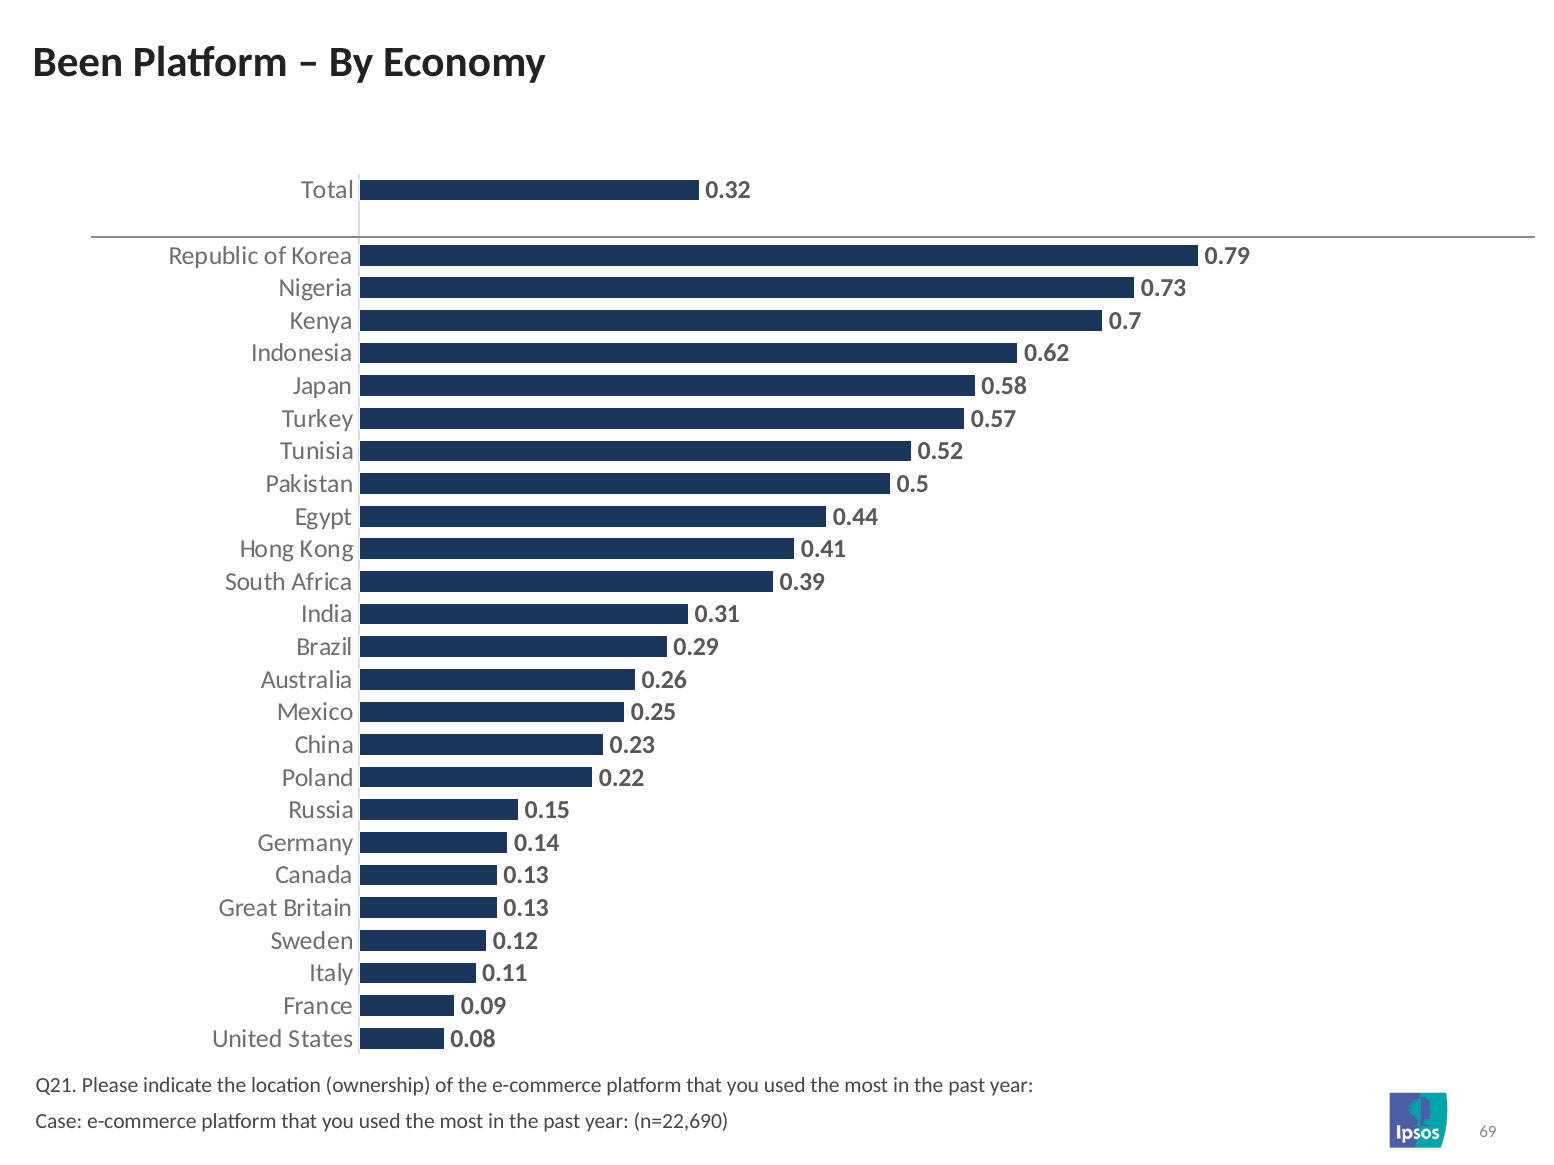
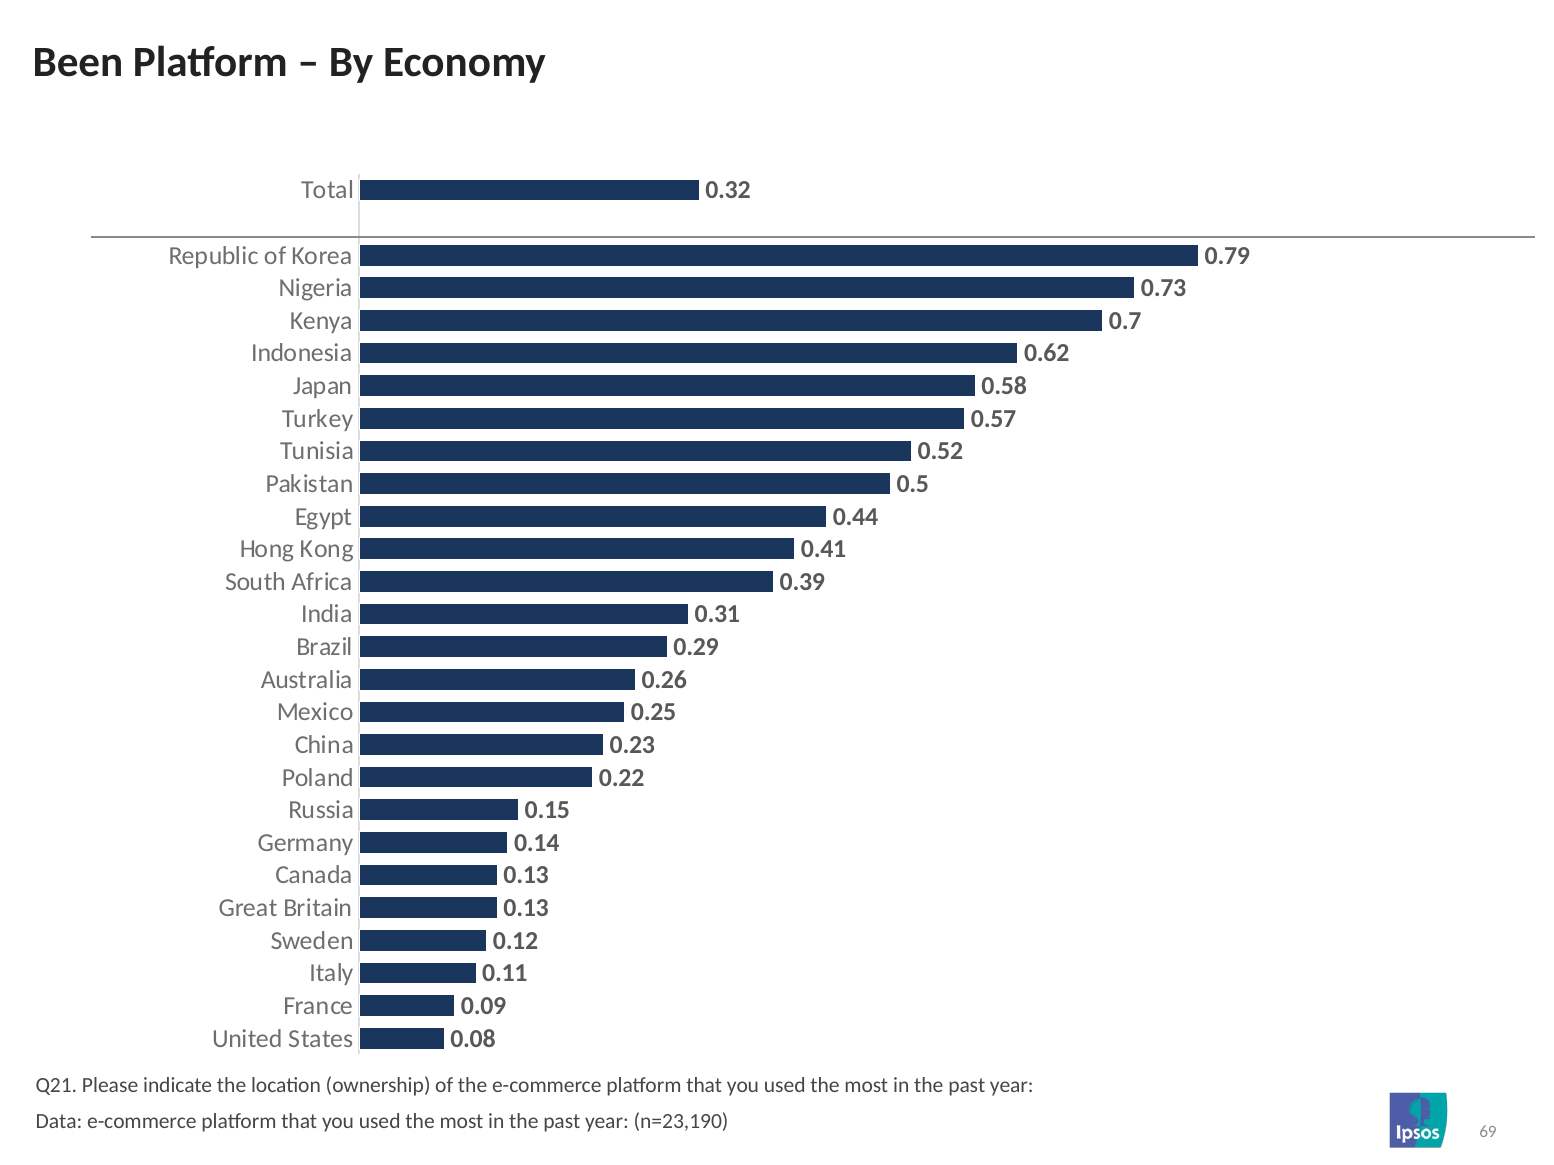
Case: Case -> Data (59, 1122)
n=22,690: n=22,690 -> n=23,190 (681, 1122)
